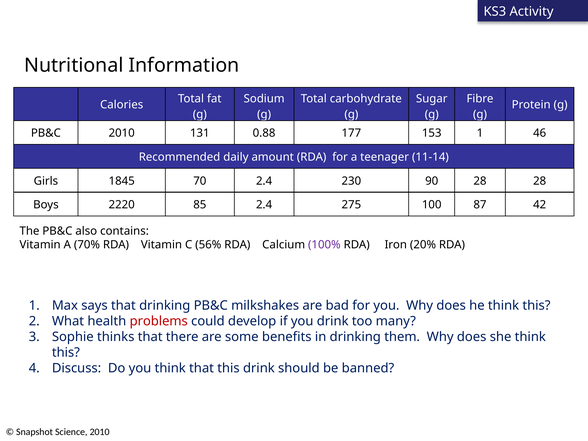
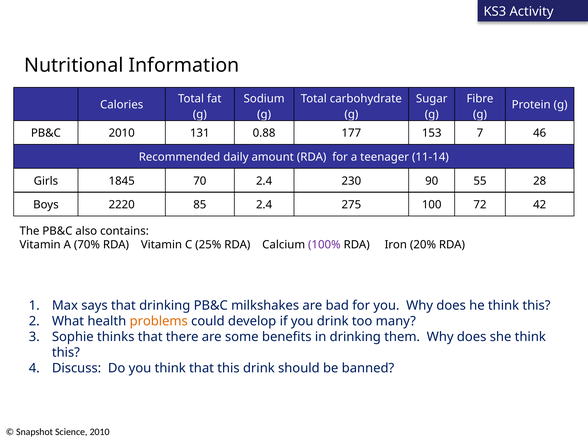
153 1: 1 -> 7 (480, 133)
90 28: 28 -> 55 (480, 181)
87: 87 -> 72 (480, 205)
56%: 56% -> 25% (208, 245)
problems colour: red -> orange (159, 321)
